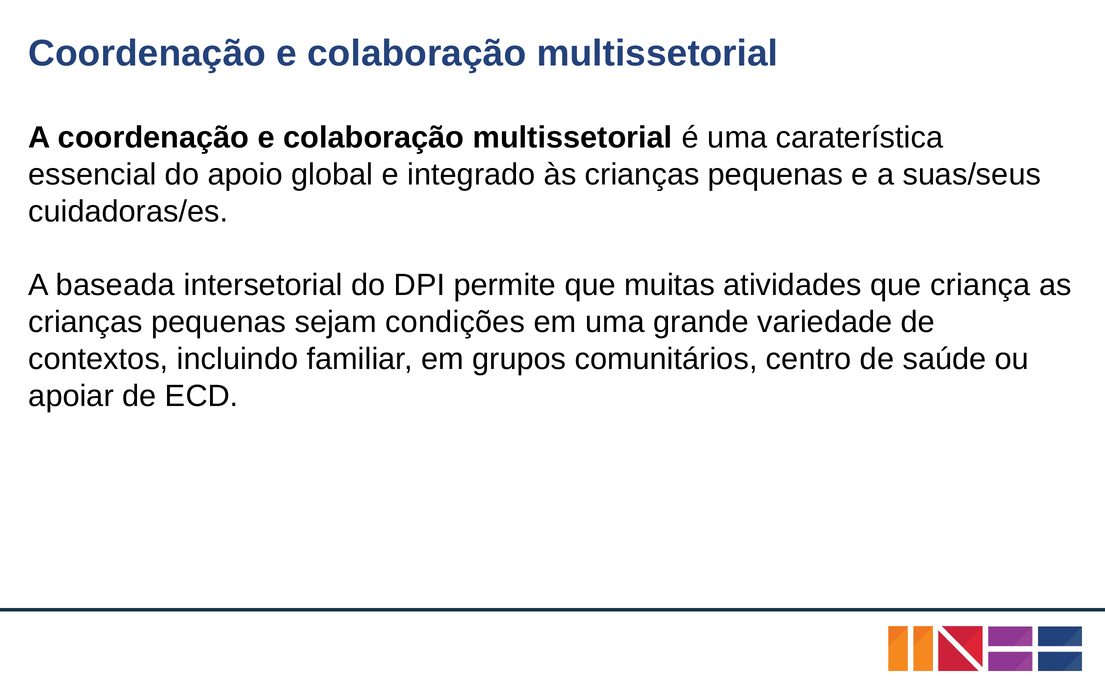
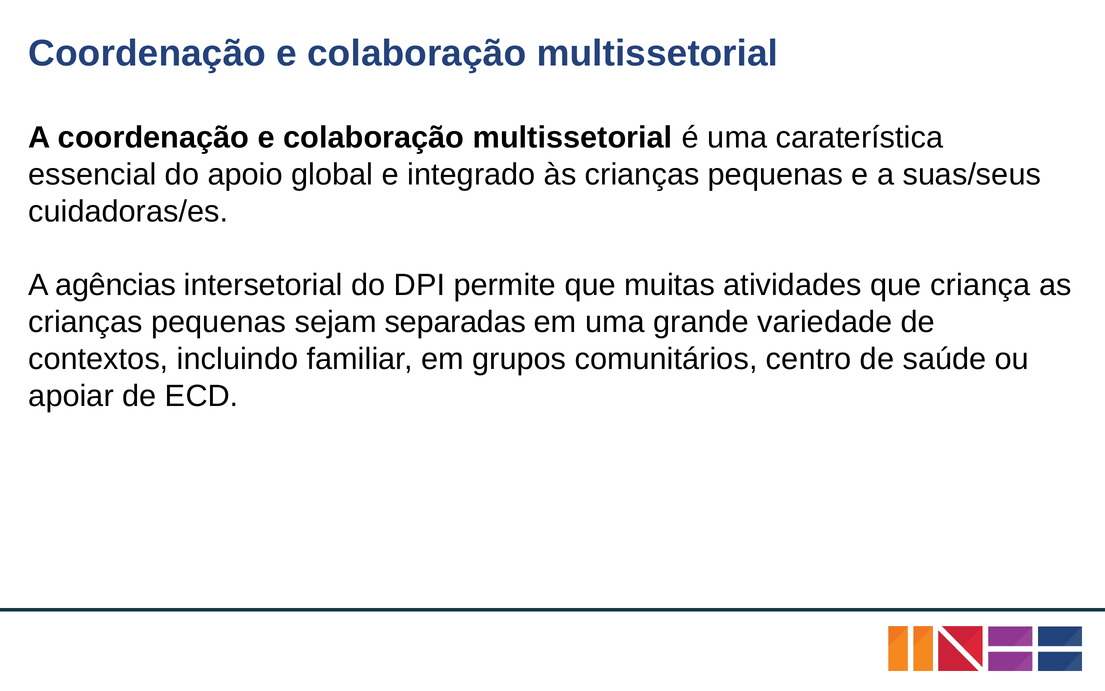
baseada: baseada -> agências (116, 285)
condições: condições -> separadas (455, 322)
